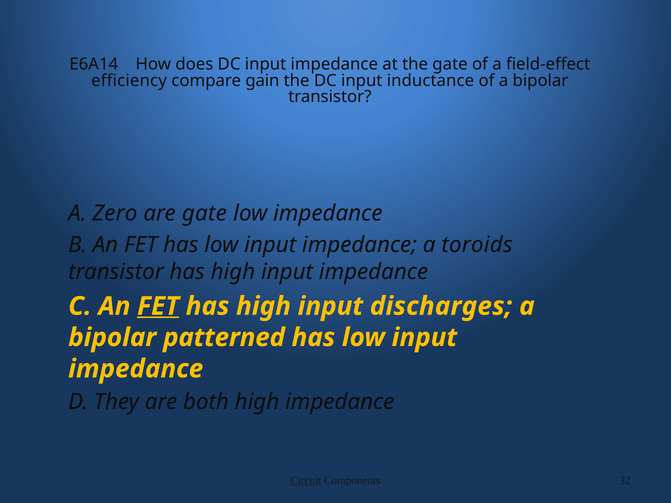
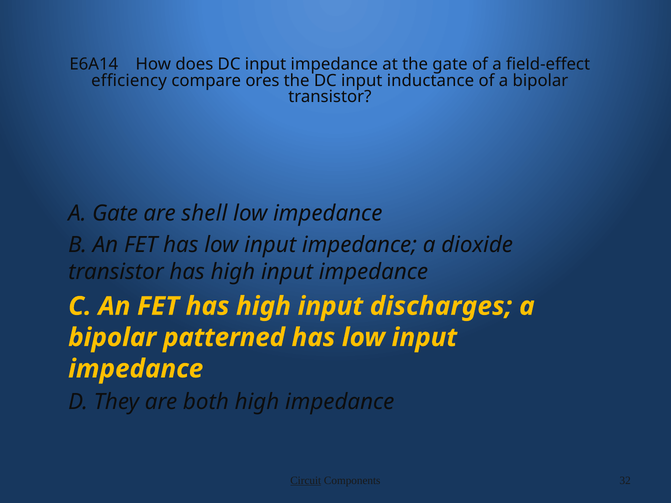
gain: gain -> ores (262, 81)
A Zero: Zero -> Gate (115, 214)
are gate: gate -> shell (204, 214)
toroids: toroids -> dioxide (477, 245)
FET underline: present -> none (158, 306)
